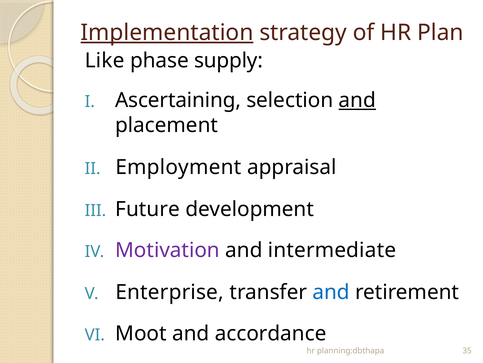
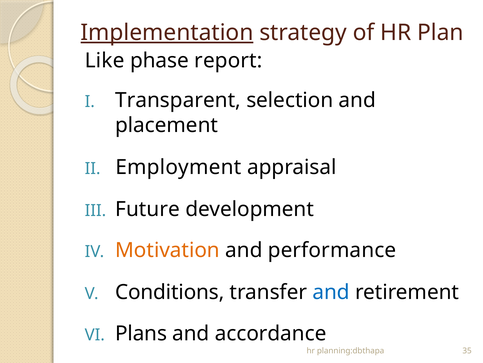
supply: supply -> report (228, 61)
Ascertaining: Ascertaining -> Transparent (178, 100)
and underline: present -> none (357, 100)
Motivation colour: purple -> orange (167, 250)
intermediate: intermediate -> performance (332, 250)
Enterprise: Enterprise -> Conditions (170, 292)
Moot: Moot -> Plans (141, 333)
